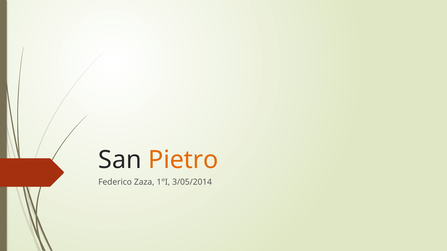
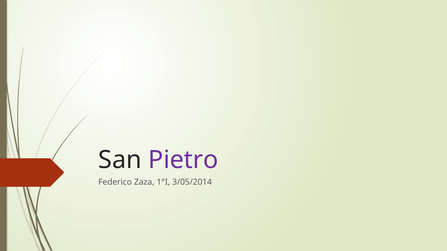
Pietro colour: orange -> purple (183, 160)
